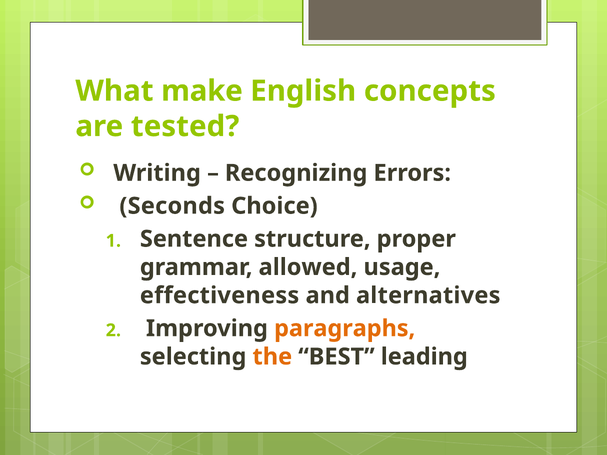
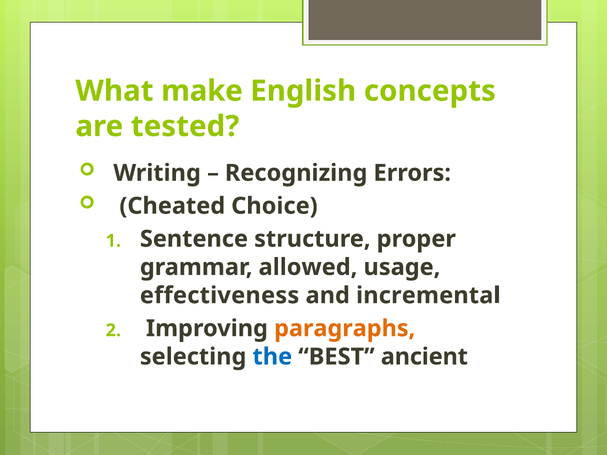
Seconds: Seconds -> Cheated (172, 206)
alternatives: alternatives -> incremental (428, 296)
the colour: orange -> blue (272, 357)
leading: leading -> ancient (424, 357)
